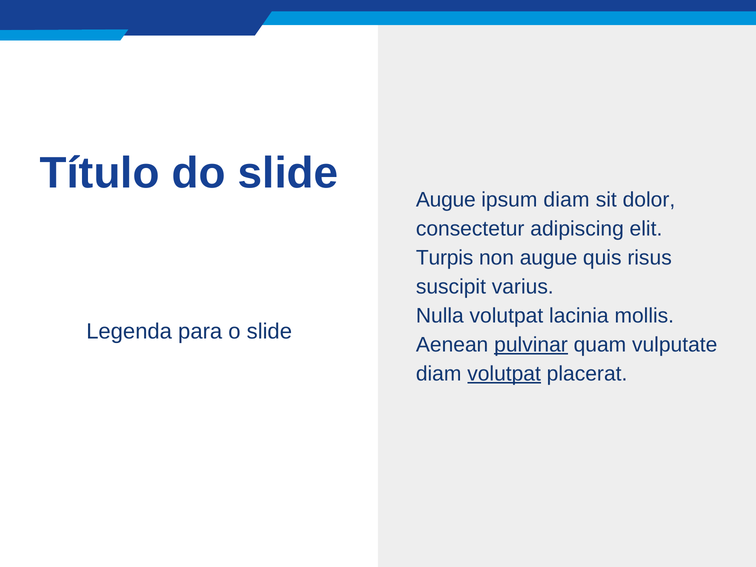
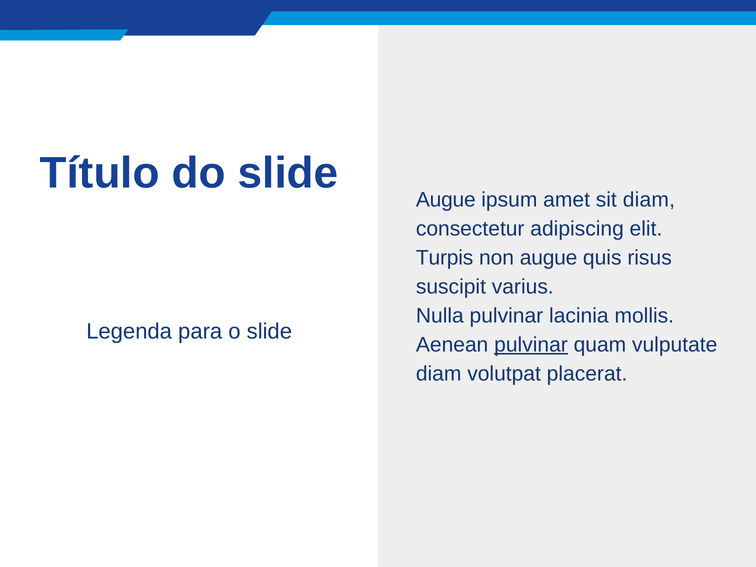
ipsum diam: diam -> amet (567, 200)
sit dolor: dolor -> diam (649, 200)
Nulla volutpat: volutpat -> pulvinar (506, 316)
volutpat underline: present -> none (504, 374)
